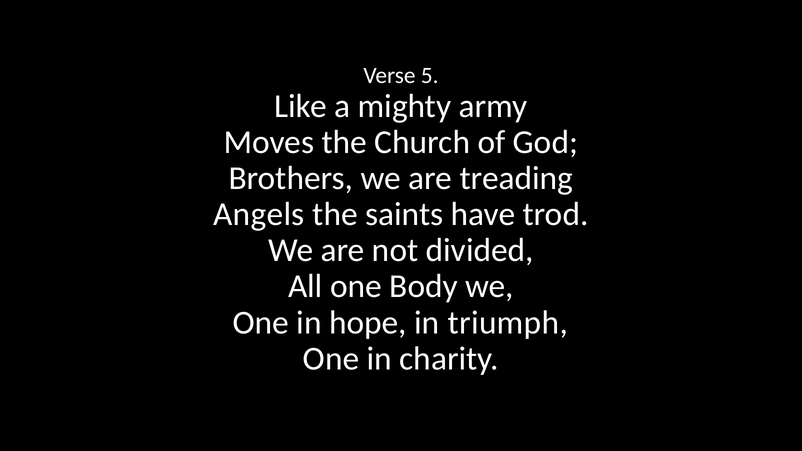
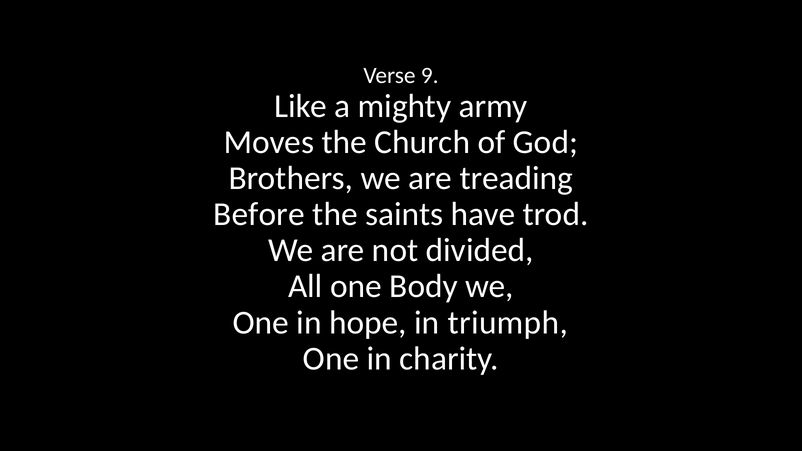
5: 5 -> 9 (430, 76)
Angels: Angels -> Before (259, 214)
